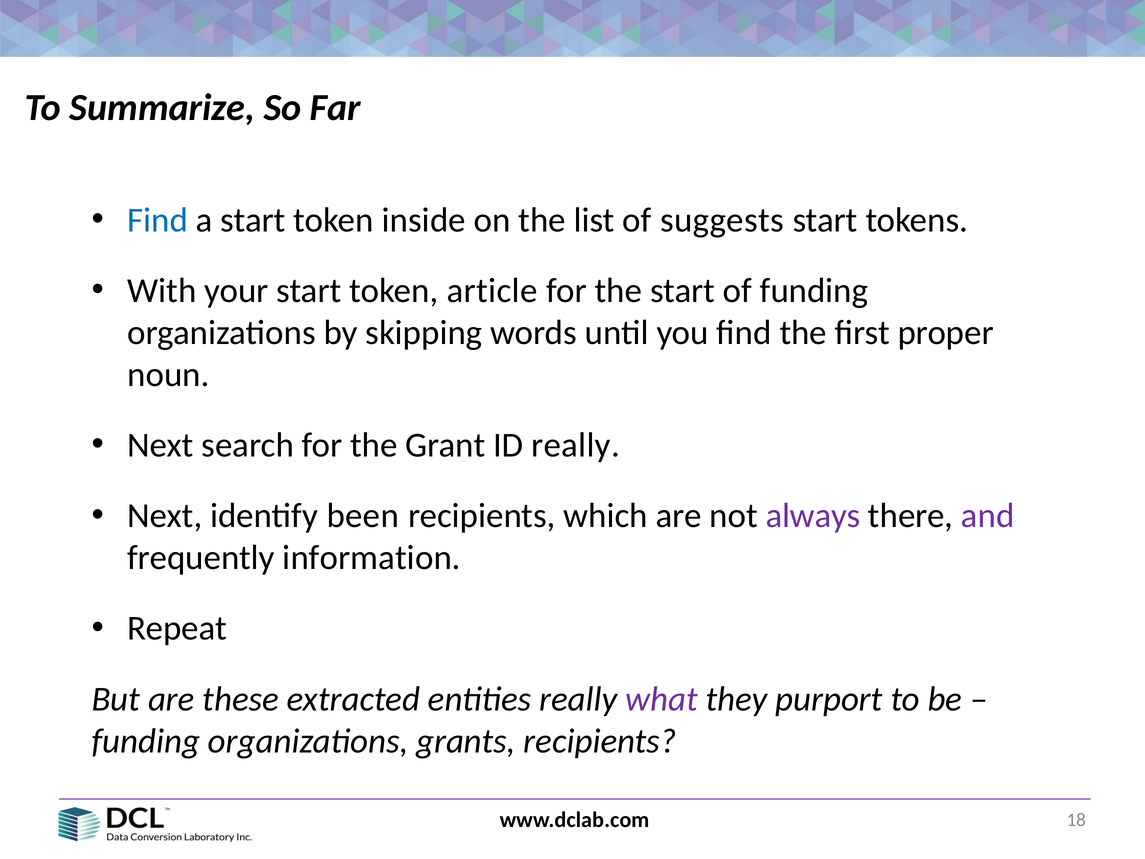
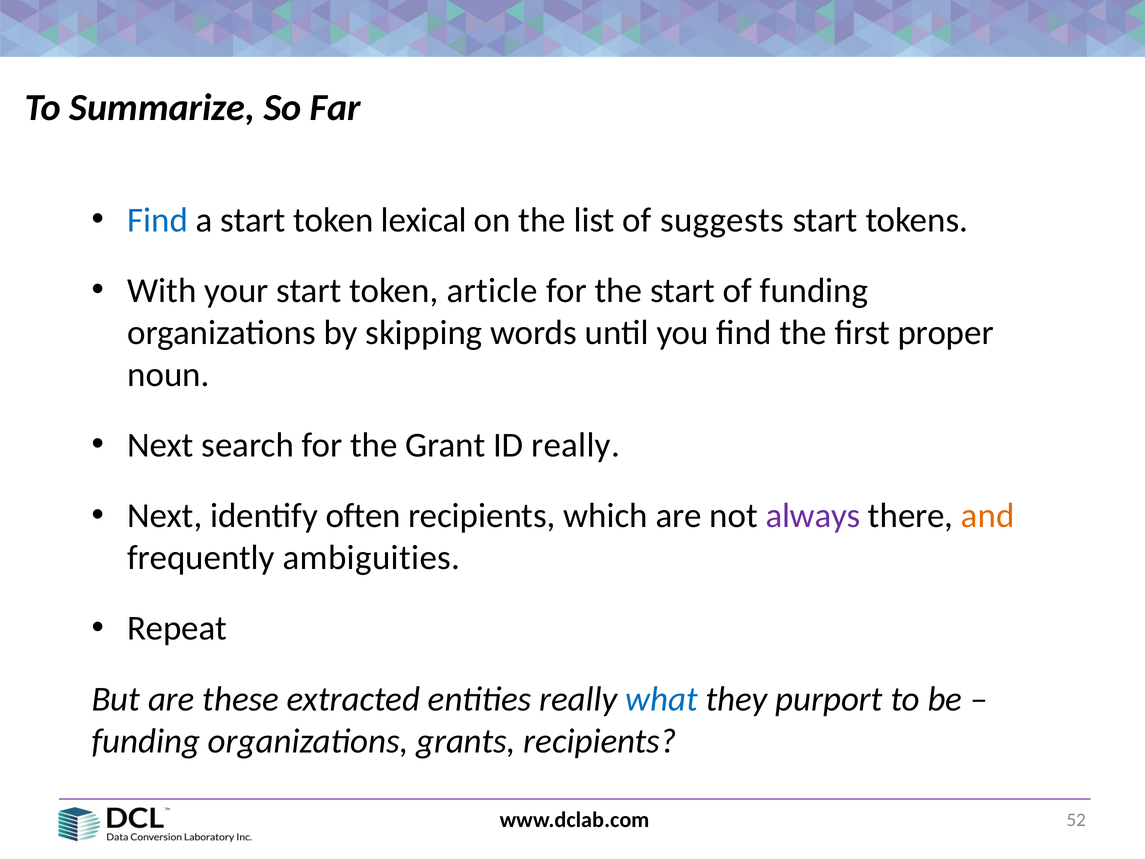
inside: inside -> lexical (424, 220)
been: been -> often (363, 516)
and colour: purple -> orange (988, 516)
information: information -> ambiguities (371, 558)
what colour: purple -> blue (662, 699)
18: 18 -> 52 (1076, 820)
